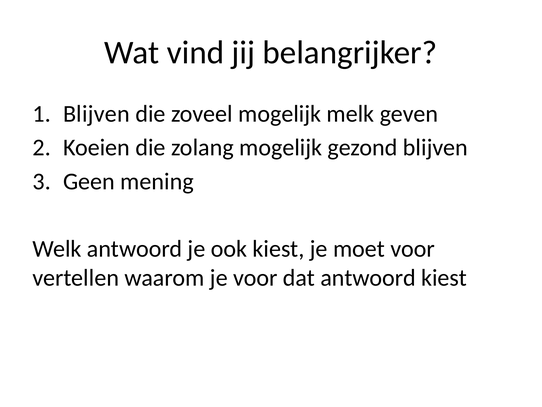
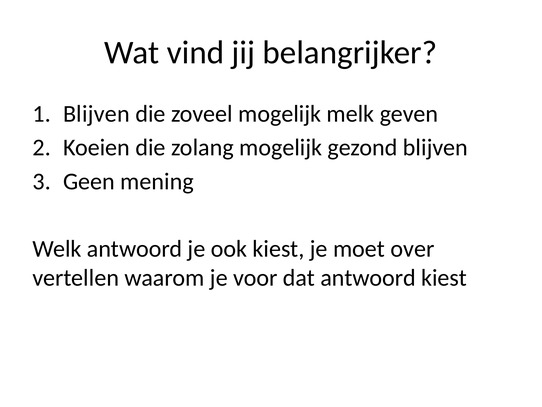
moet voor: voor -> over (412, 249)
